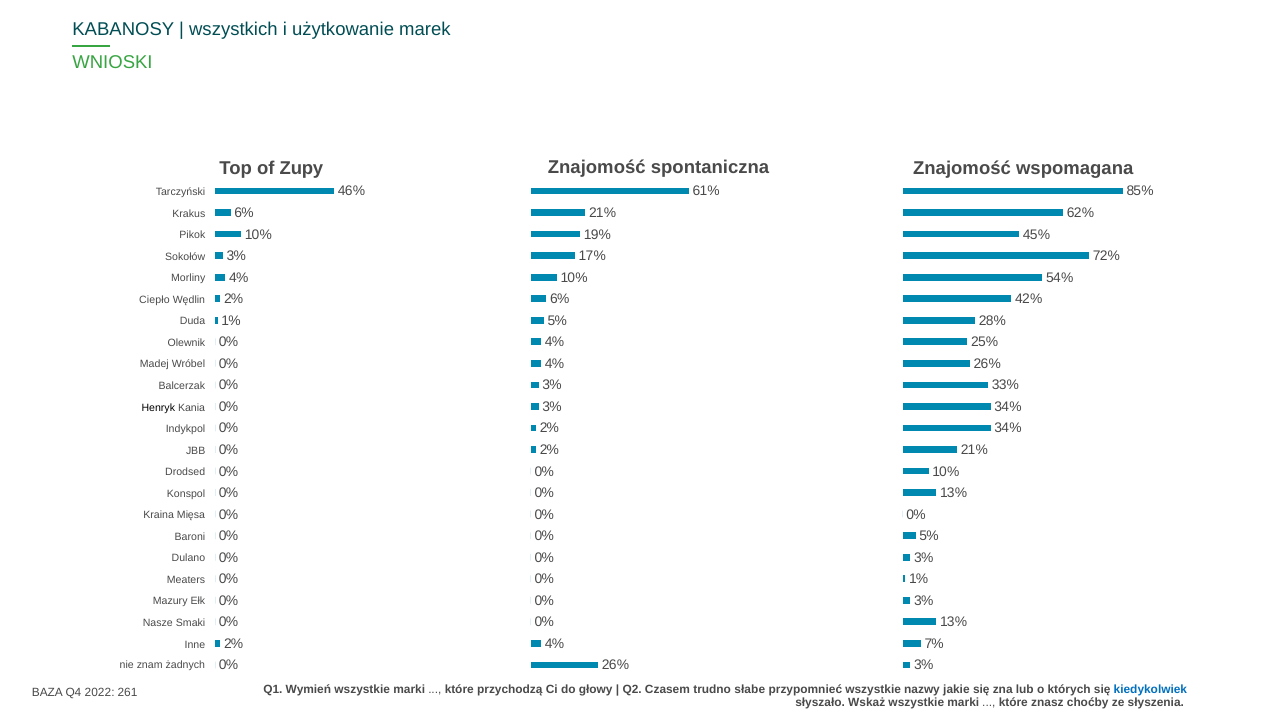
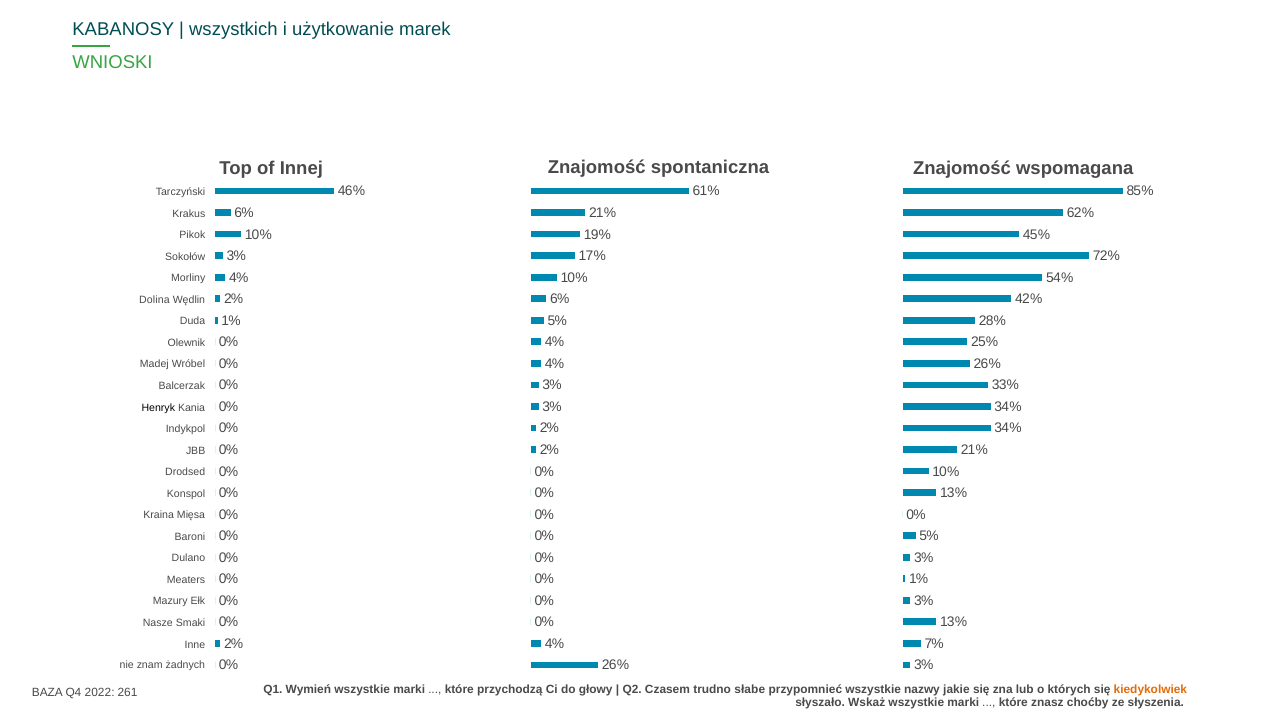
Zupy: Zupy -> Innej (301, 169)
Ciepło: Ciepło -> Dolina (154, 300)
kiedykolwiek colour: blue -> orange (1150, 689)
